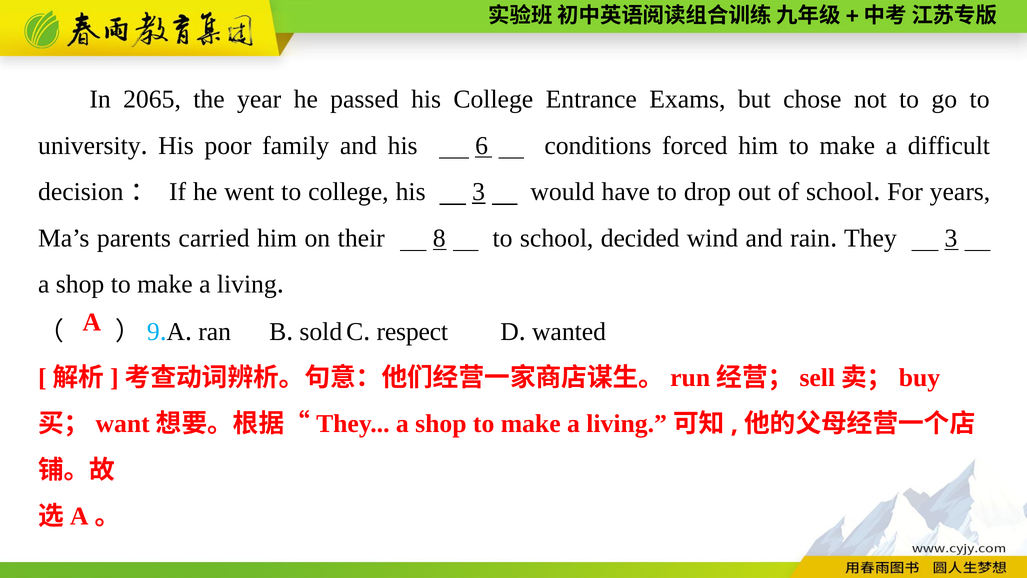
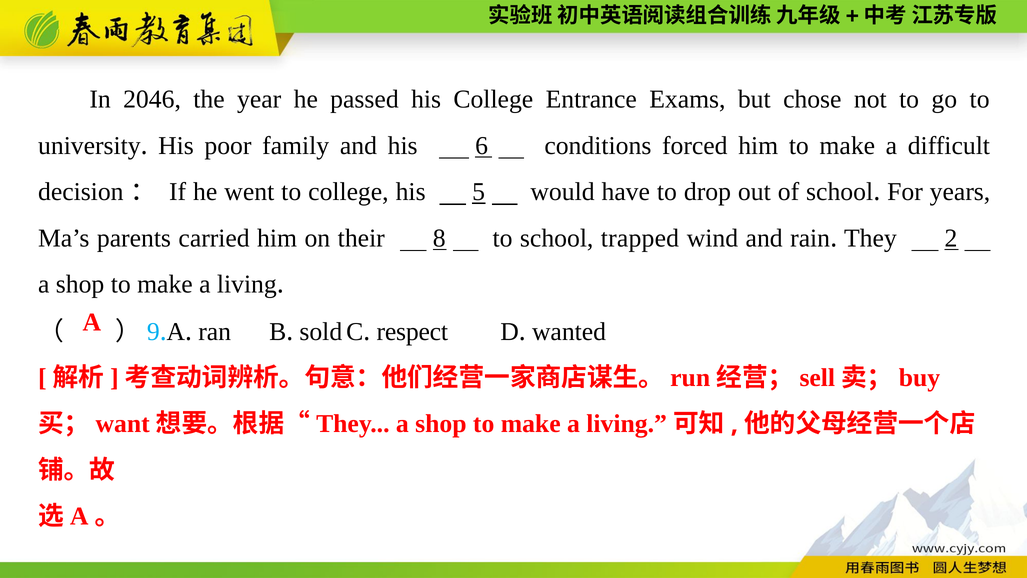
2065: 2065 -> 2046 (152, 99)
his 3: 3 -> 5 (479, 192)
decided: decided -> trapped (640, 238)
They 3: 3 -> 2 (951, 238)
